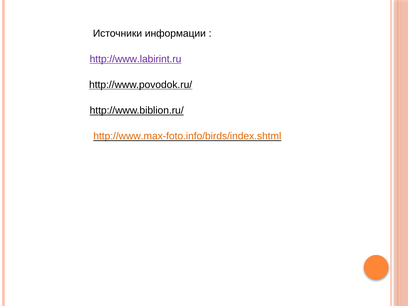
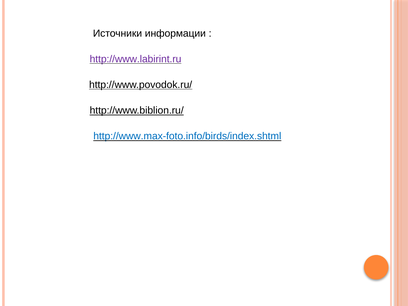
http://www.max-foto.info/birds/index.shtml colour: orange -> blue (187, 136)
